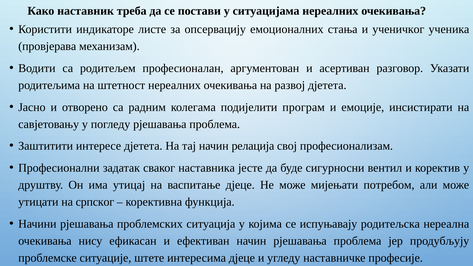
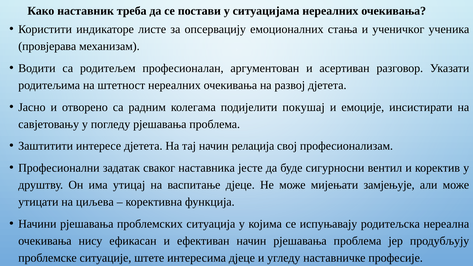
програм: програм -> покушај (304, 107)
потребом: потребом -> замјењује (389, 185)
српског: српског -> циљева (95, 202)
